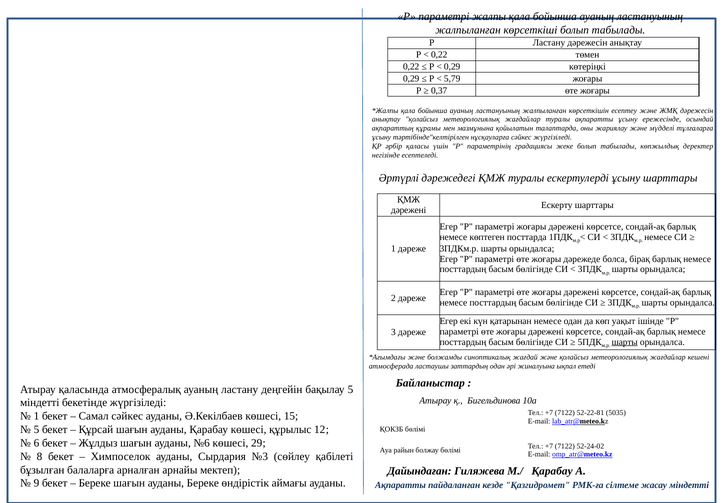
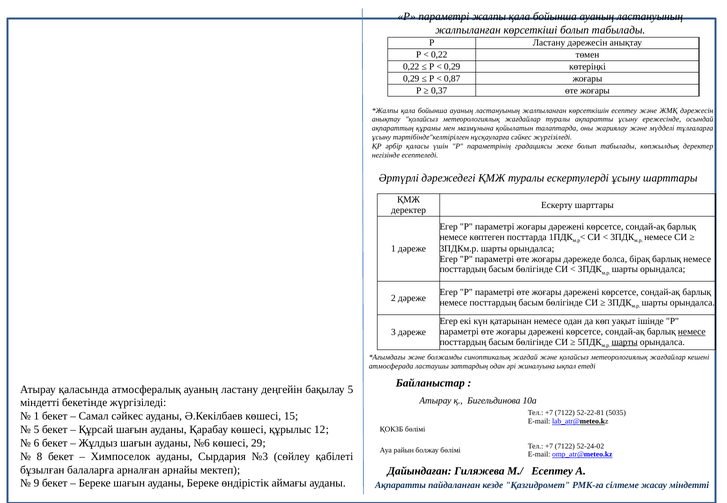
5,79: 5,79 -> 0,87 (452, 79)
дәрежені: дәрежені -> деректер (409, 210)
немесе underline: none -> present (692, 332)
М./ Қарабау: Қарабау -> Есептеу (552, 471)
